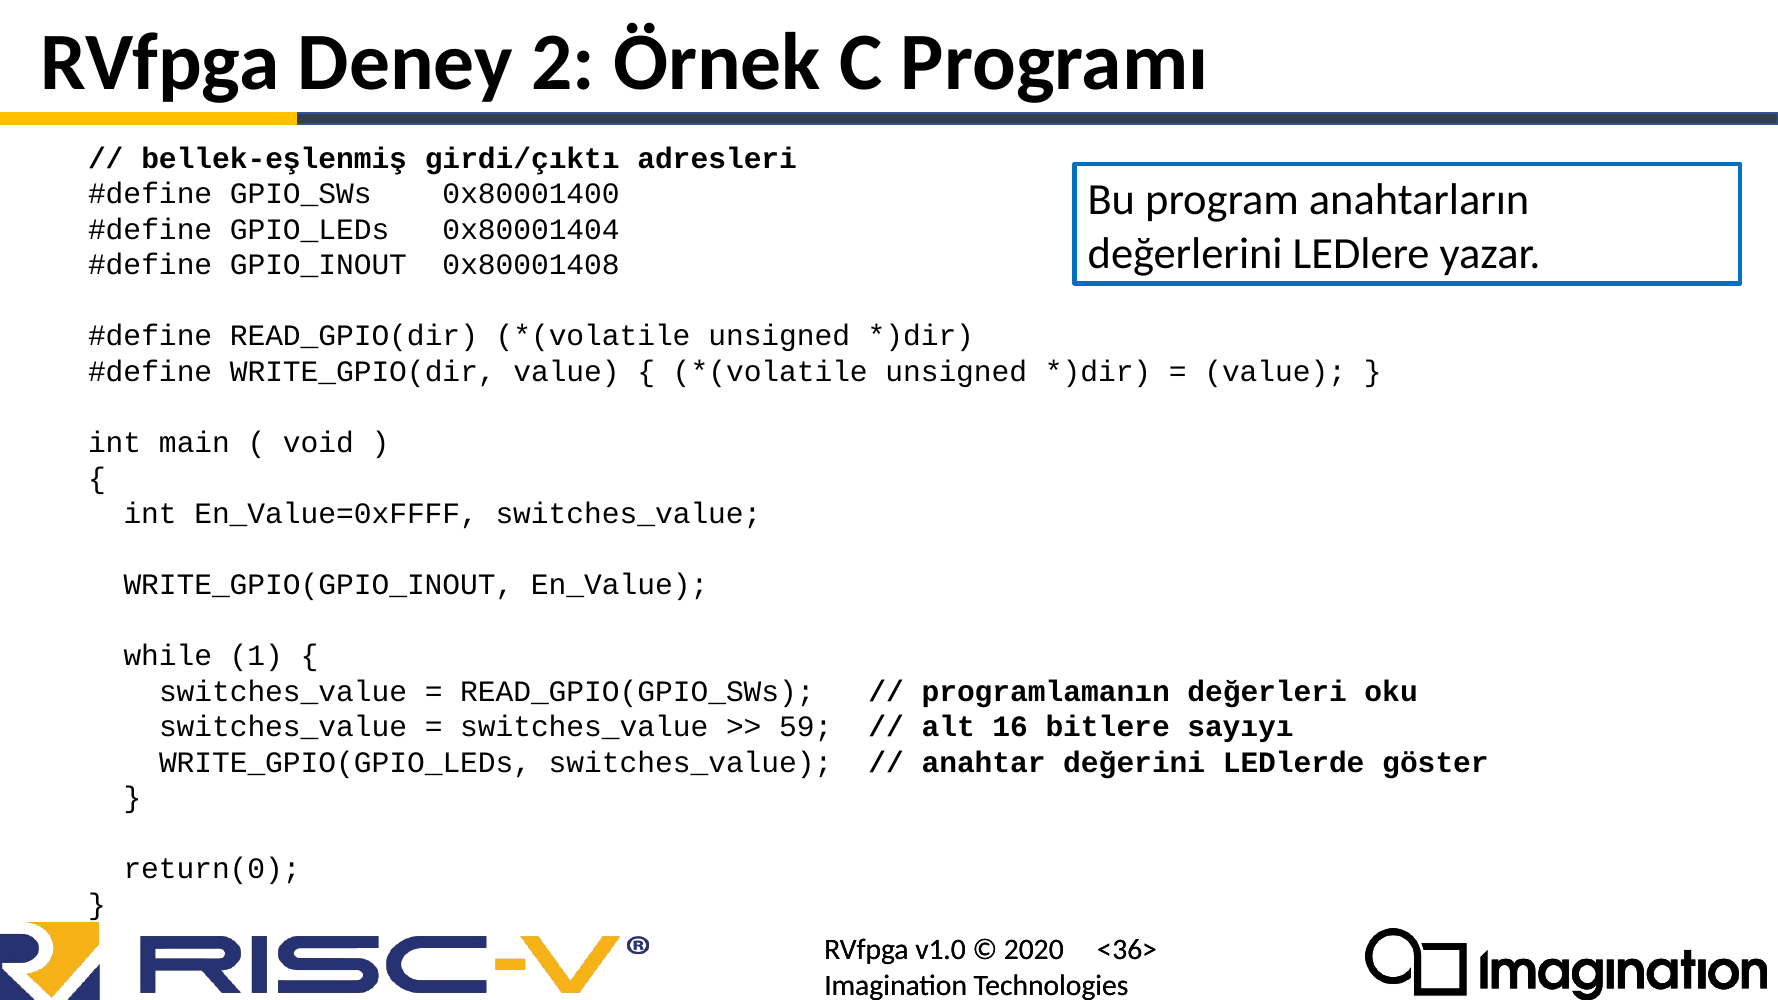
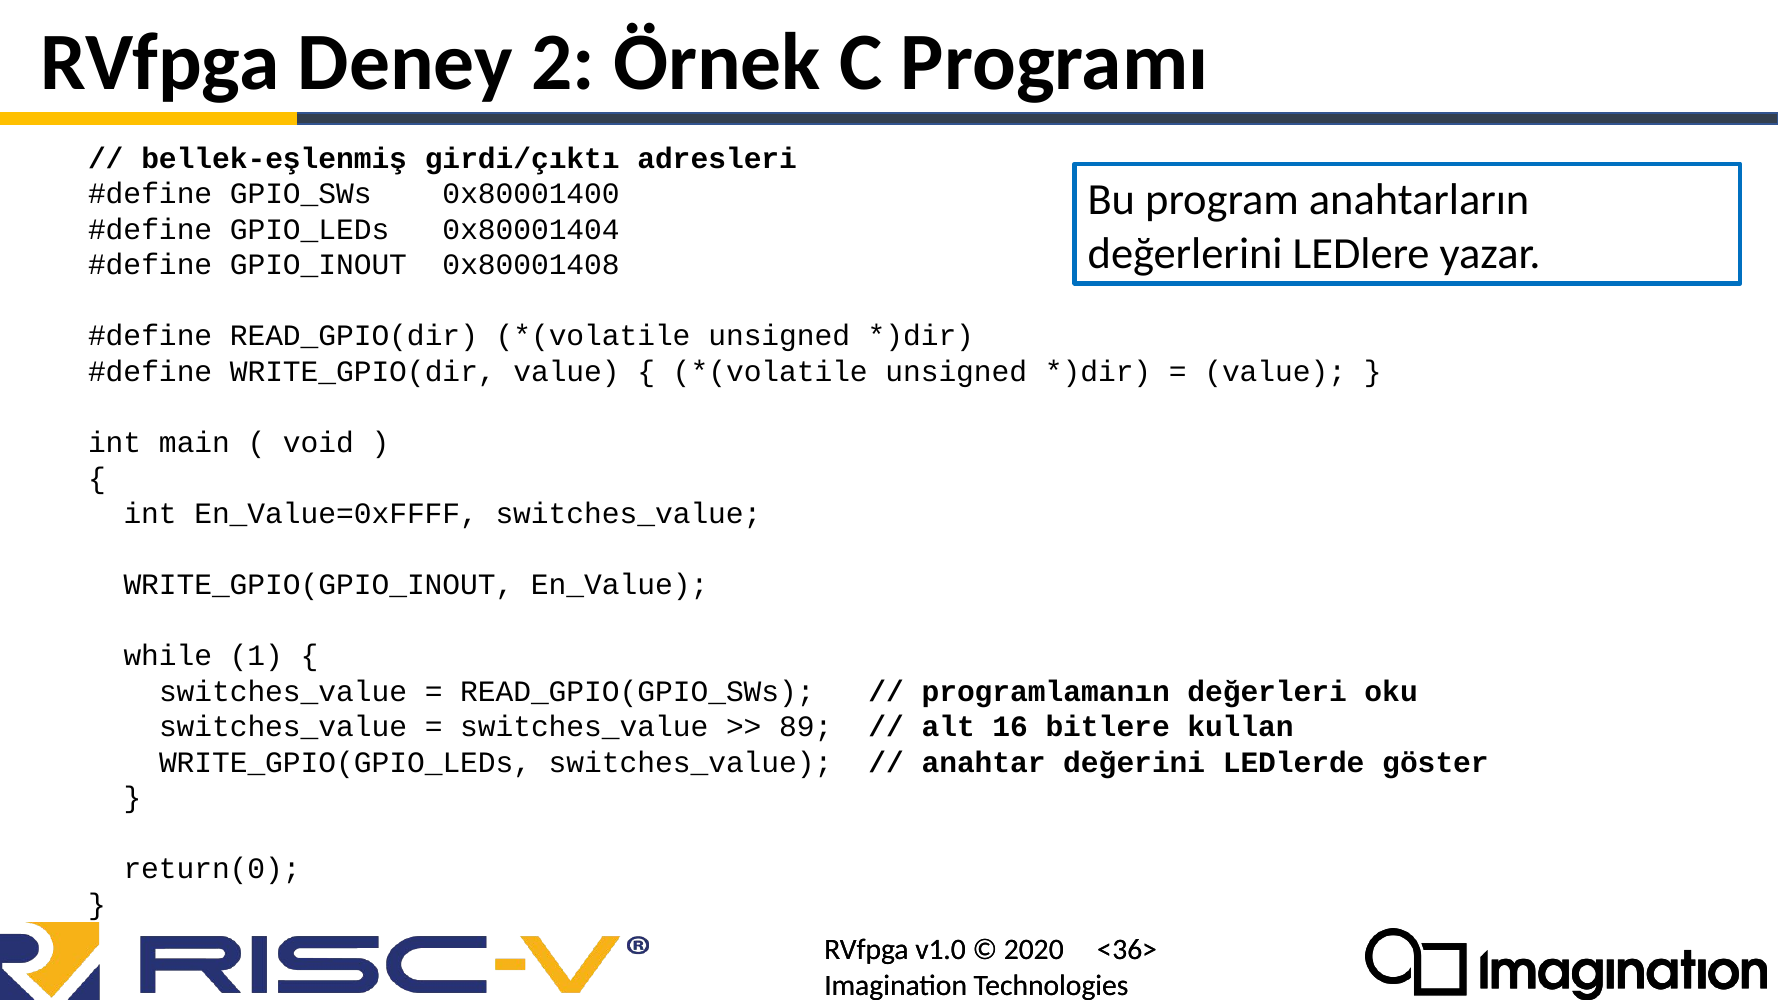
59: 59 -> 89 (806, 727)
sayıyı: sayıyı -> kullan (1240, 727)
